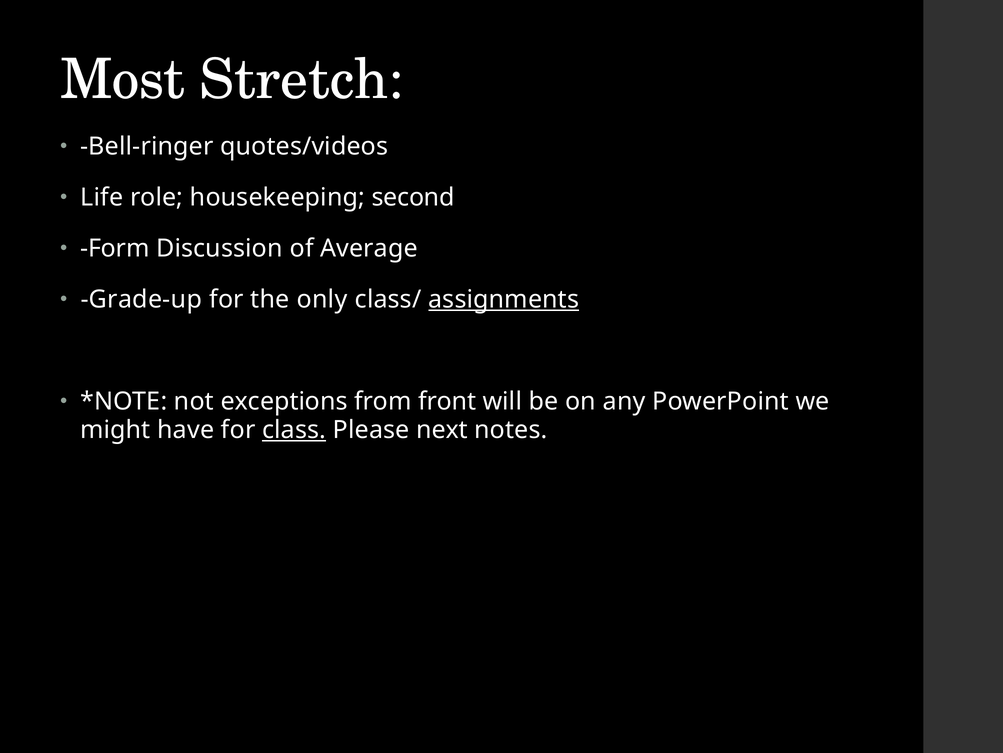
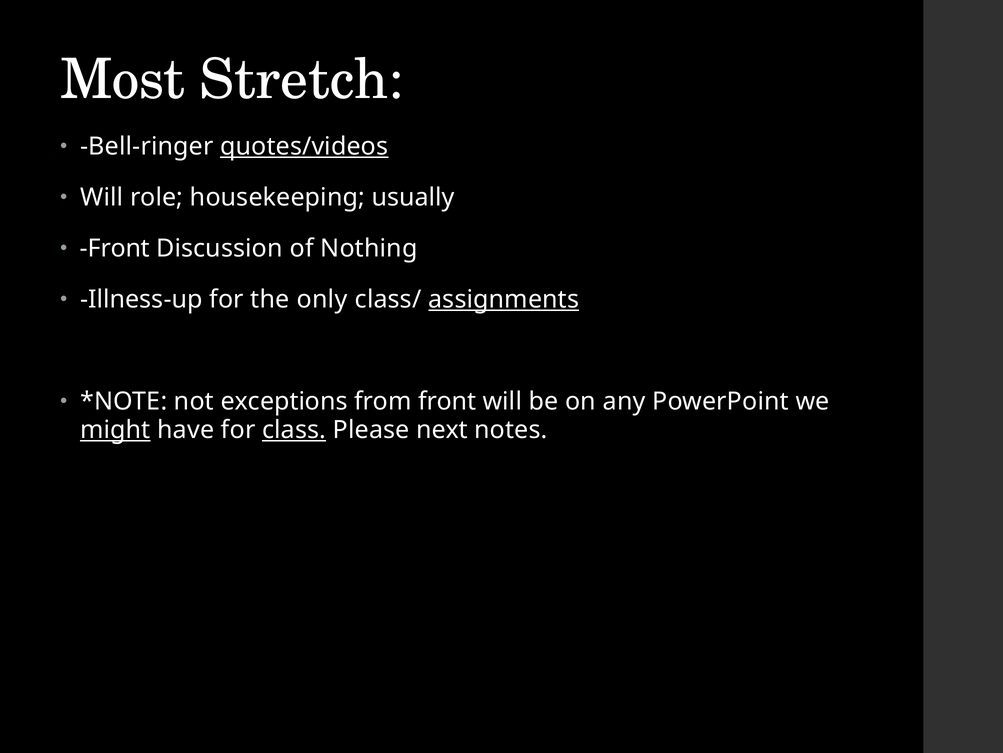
quotes/videos underline: none -> present (304, 146)
Life: Life -> Will (102, 197)
second: second -> usually (413, 197)
Form: Form -> Front (115, 248)
Average: Average -> Nothing (369, 248)
Grade-up: Grade-up -> Illness-up (141, 299)
might underline: none -> present (115, 430)
